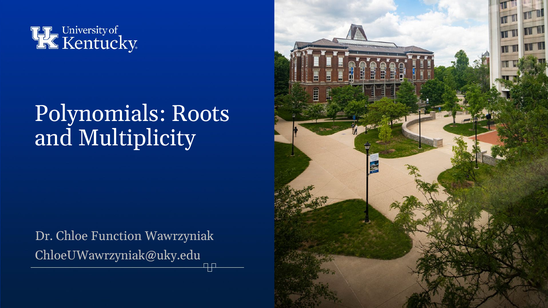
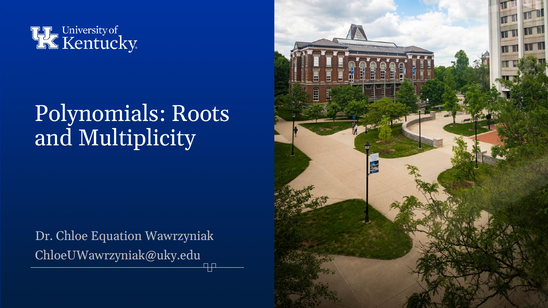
Function: Function -> Equation (116, 236)
